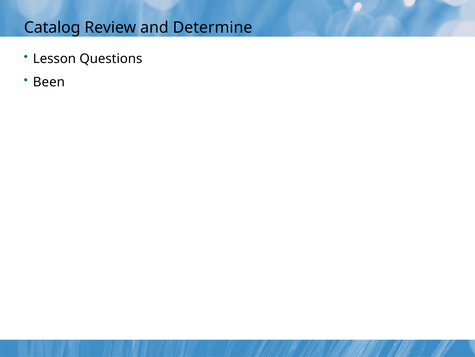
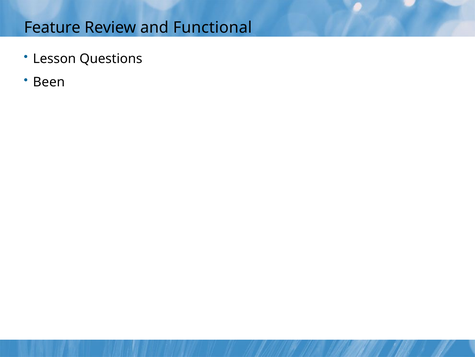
Catalog: Catalog -> Feature (52, 28)
Determine: Determine -> Functional (212, 28)
